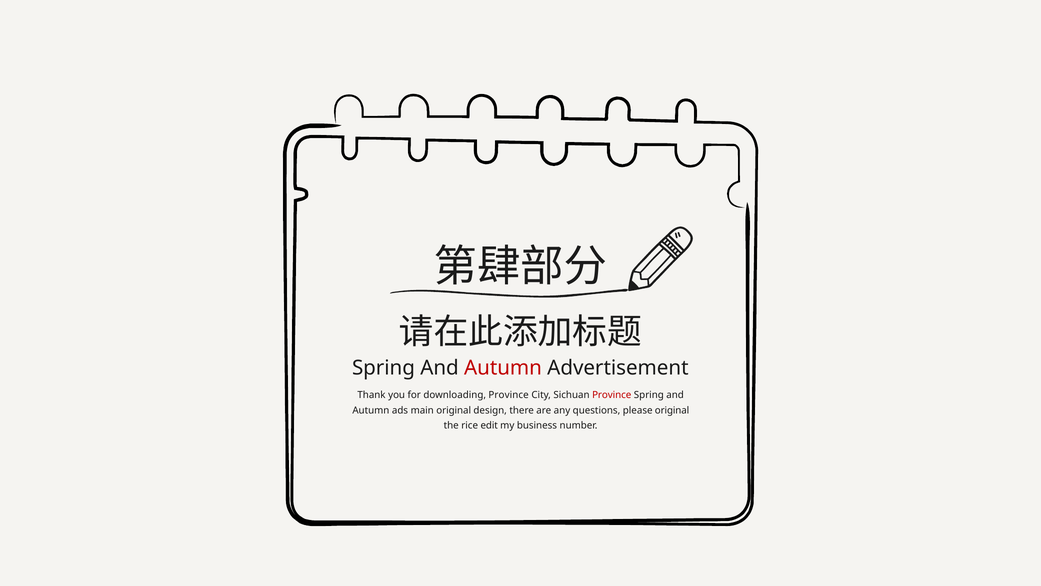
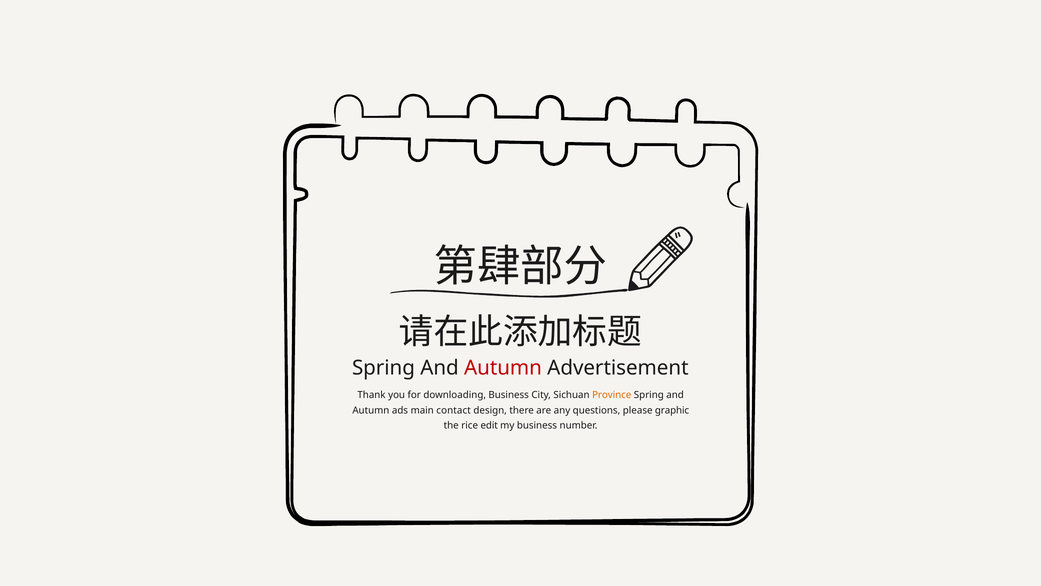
downloading Province: Province -> Business (509, 395)
Province colour: red -> orange (612, 395)
main original: original -> contact (454, 410)
please original: original -> graphic (672, 410)
